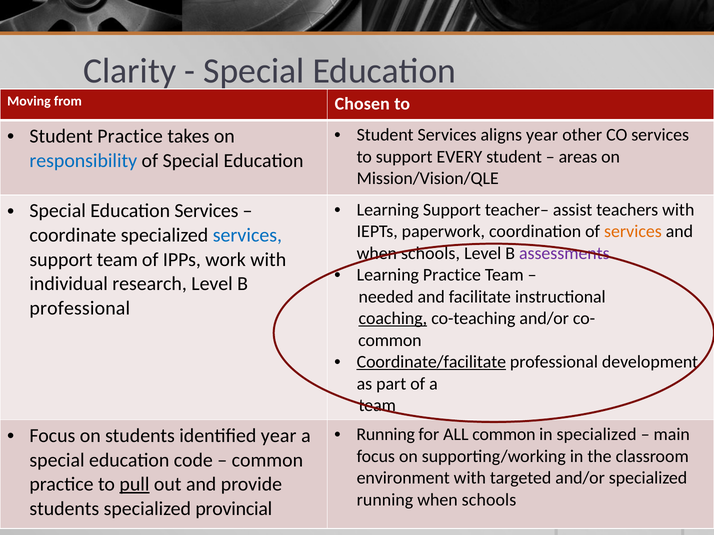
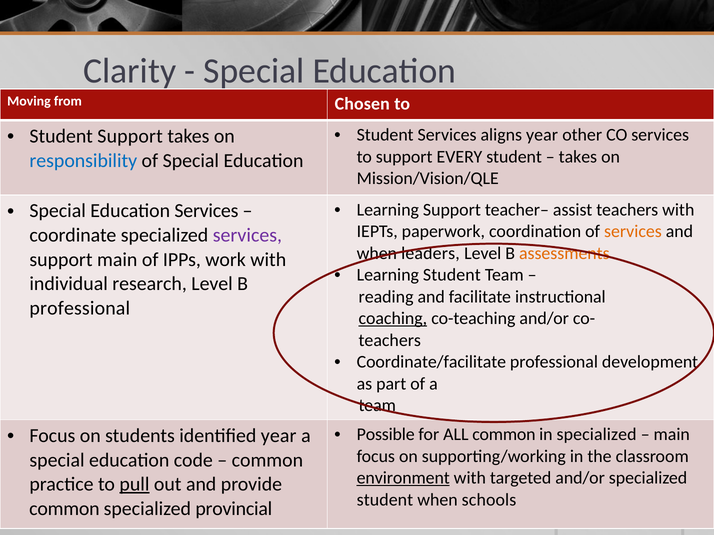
Student Practice: Practice -> Support (130, 136)
areas: areas -> takes (578, 157)
services colour: blue -> purple (247, 235)
schools: schools -> leaders (430, 253)
assessments colour: purple -> orange (564, 253)
support team: team -> main (117, 260)
Learning Practice: Practice -> Student (452, 275)
needed: needed -> reading (386, 297)
common: common -> teachers (390, 341)
Coordinate/facilitate underline: present -> none (431, 362)
Running: Running -> Possible (386, 435)
environment underline: none -> present (403, 478)
running: running -> student (385, 500)
students: students -> common (64, 509)
